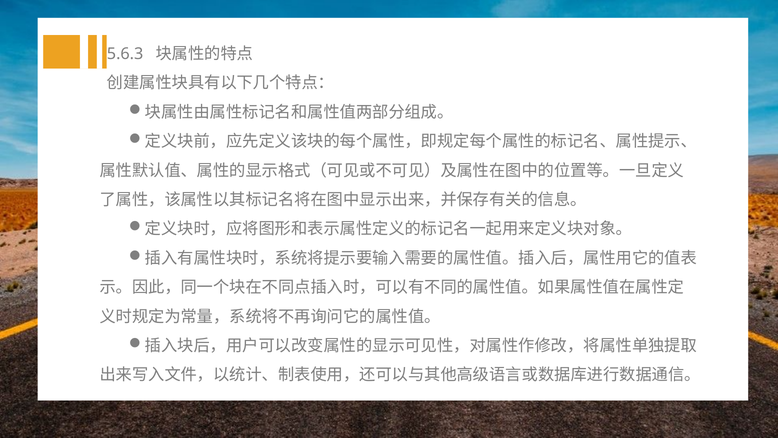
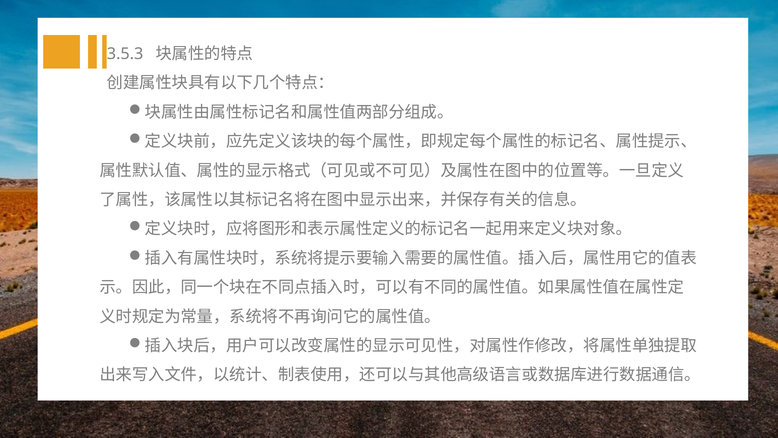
5.6.3: 5.6.3 -> 3.5.3 (125, 54)
